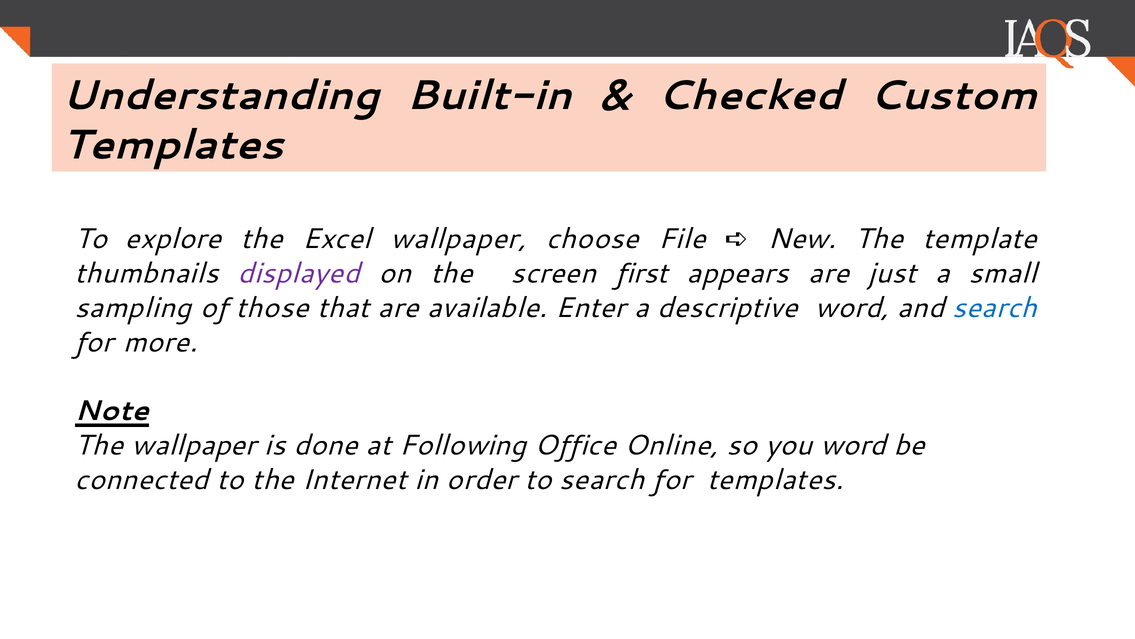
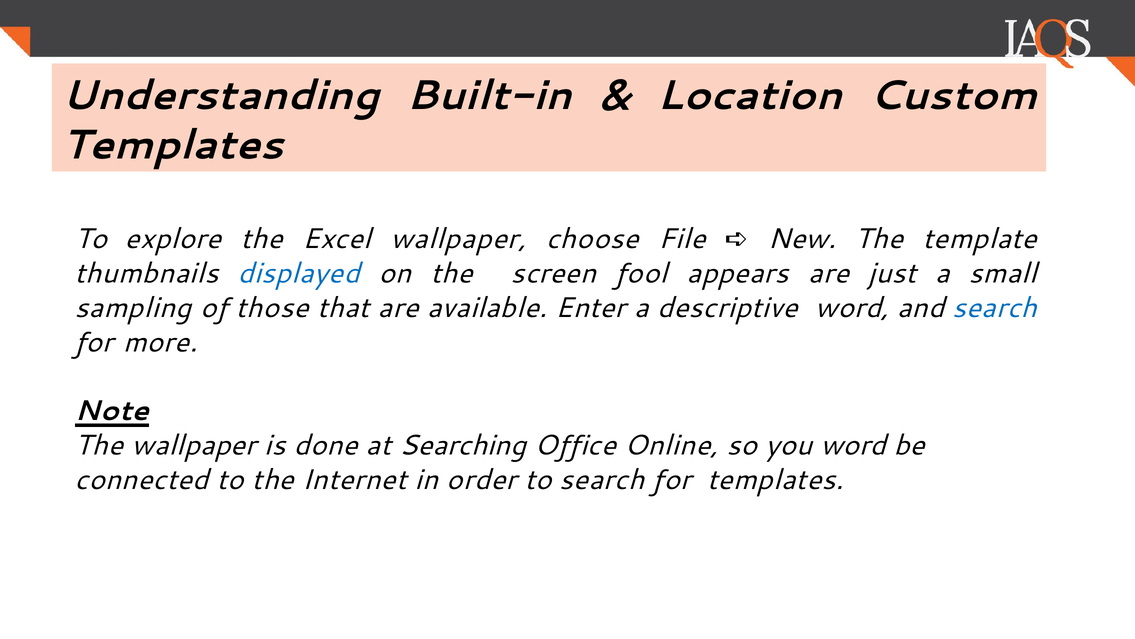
Checked: Checked -> Location (750, 95)
displayed colour: purple -> blue (299, 273)
first: first -> fool (641, 273)
Following: Following -> Searching (463, 445)
